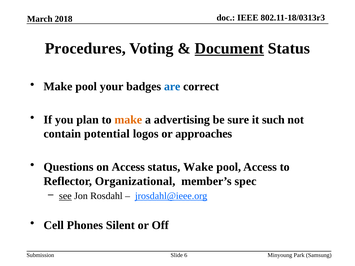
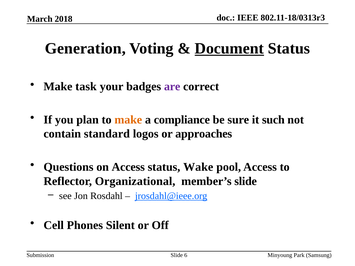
Procedures: Procedures -> Generation (85, 48)
Make pool: pool -> task (86, 87)
are colour: blue -> purple (172, 87)
advertising: advertising -> compliance (182, 120)
potential: potential -> standard (107, 134)
member’s spec: spec -> slide (246, 181)
see underline: present -> none (65, 196)
